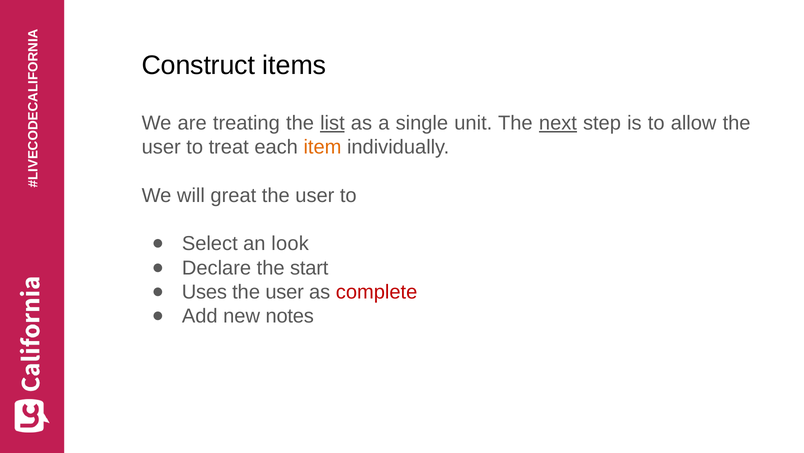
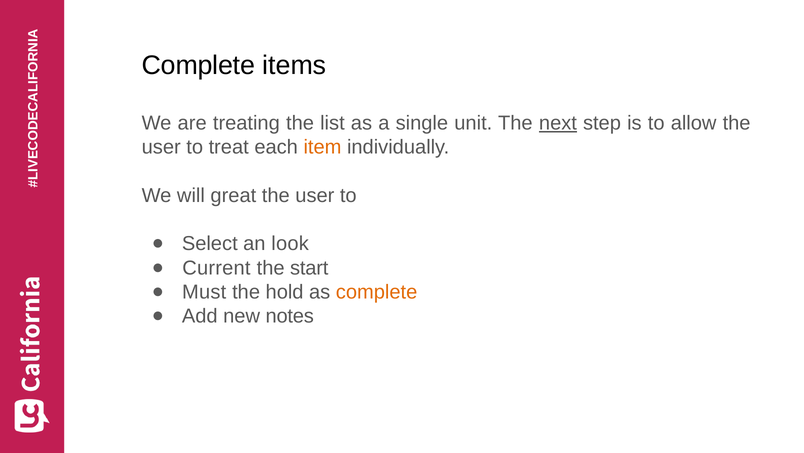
Construct: Construct -> Complete (198, 65)
list underline: present -> none (332, 123)
Declare: Declare -> Current (216, 268)
Uses: Uses -> Must (204, 292)
user: user -> hold (285, 292)
complete colour: red -> orange (377, 292)
